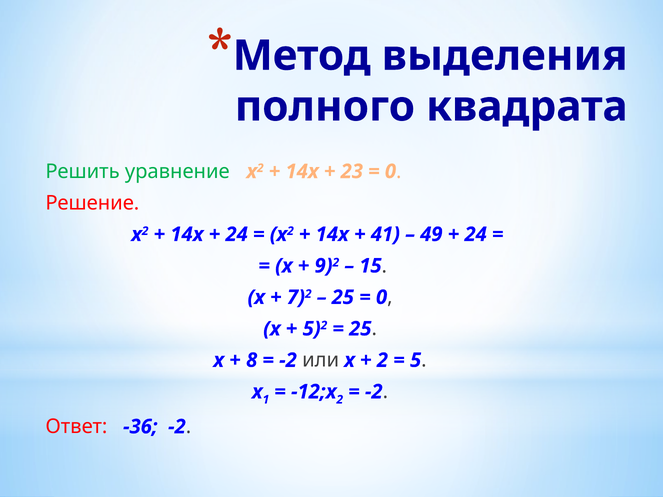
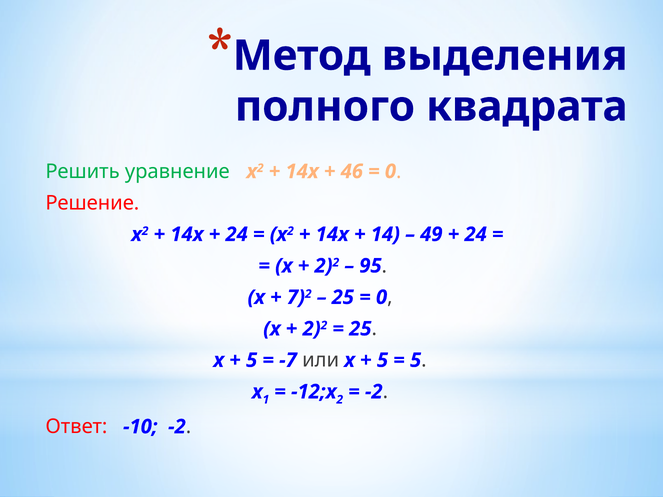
23: 23 -> 46 (352, 172)
41: 41 -> 14 (385, 235)
9: 9 -> 2 (324, 266)
15: 15 -> 95 (370, 266)
5: 5 -> 2 (312, 329)
8: 8 -> 5 (252, 360)
-2: -2 -> -7 (288, 360)
2: 2 -> 5 (382, 360)
-36: -36 -> -10 (140, 427)
